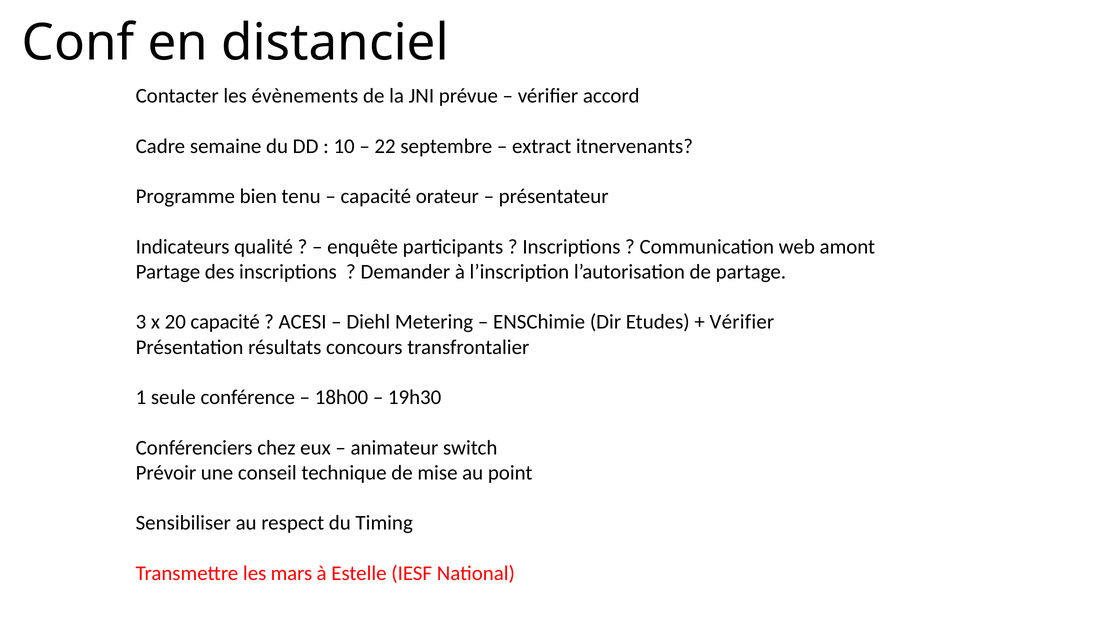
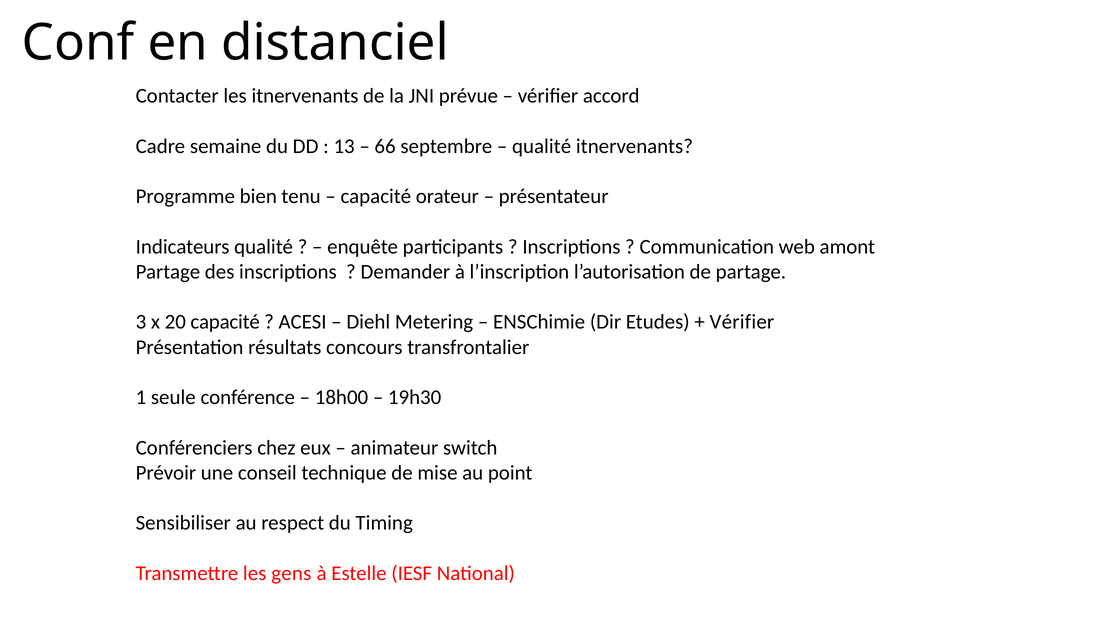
les évènements: évènements -> itnervenants (305, 96)
10: 10 -> 13 (344, 146)
22: 22 -> 66 (385, 146)
extract: extract -> qualité (542, 146)
mars: mars -> gens (291, 573)
